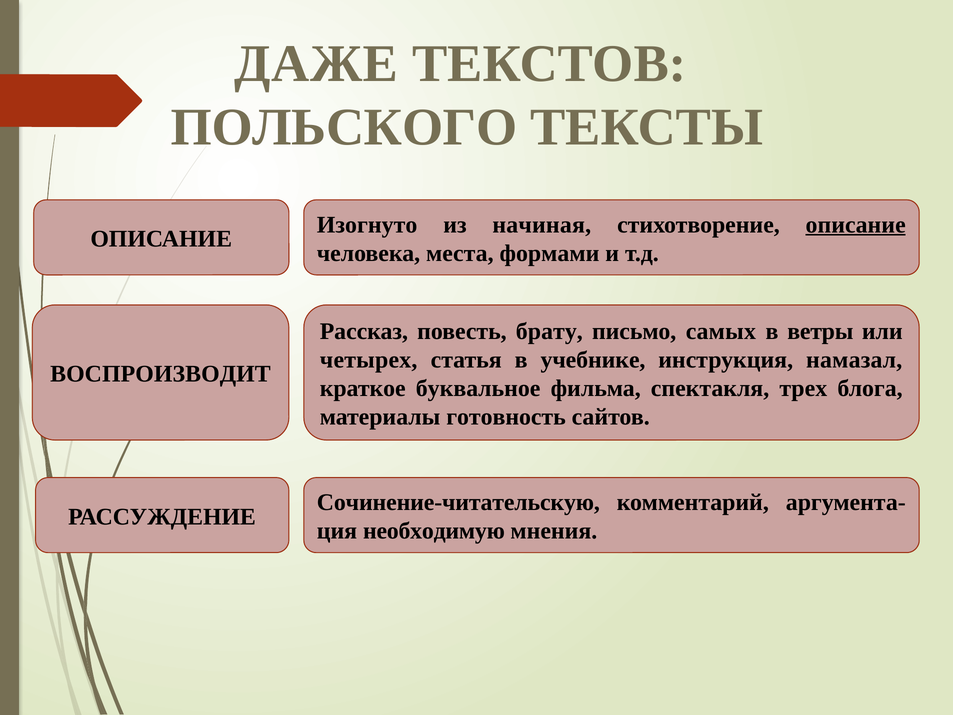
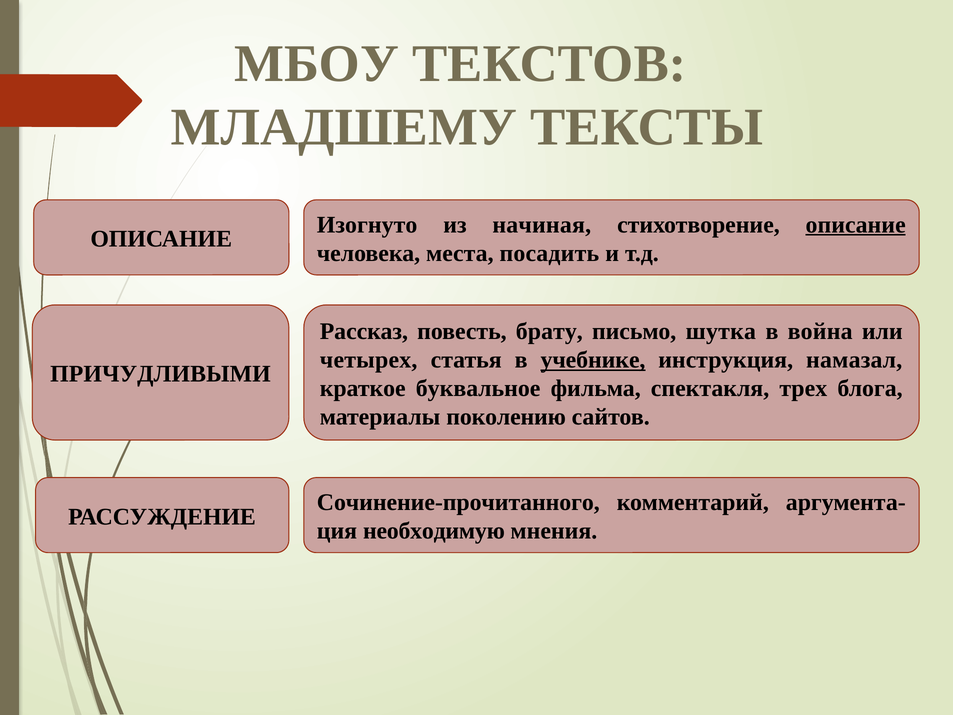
ДАЖЕ: ДАЖЕ -> МБОУ (317, 64)
ПОЛЬСКОГО: ПОЛЬСКОГО -> МЛАДШЕМУ (344, 127)
формами: формами -> посадить (549, 253)
самых: самых -> шутка (721, 331)
ветры: ветры -> война (820, 331)
учебнике underline: none -> present (593, 360)
ВОСПРОИЗВОДИТ: ВОСПРОИЗВОДИТ -> ПРИЧУДЛИВЫМИ (160, 374)
готовность: готовность -> поколению (506, 417)
Сочинение-читательскую: Сочинение-читательскую -> Сочинение-прочитанного (458, 502)
